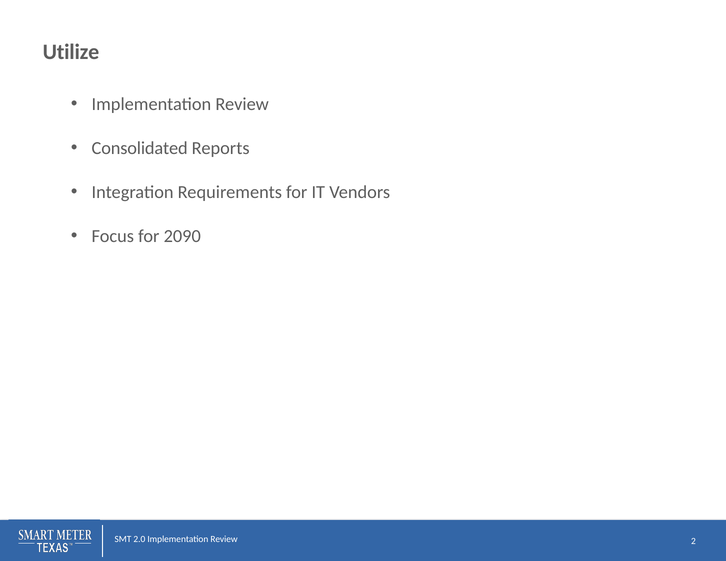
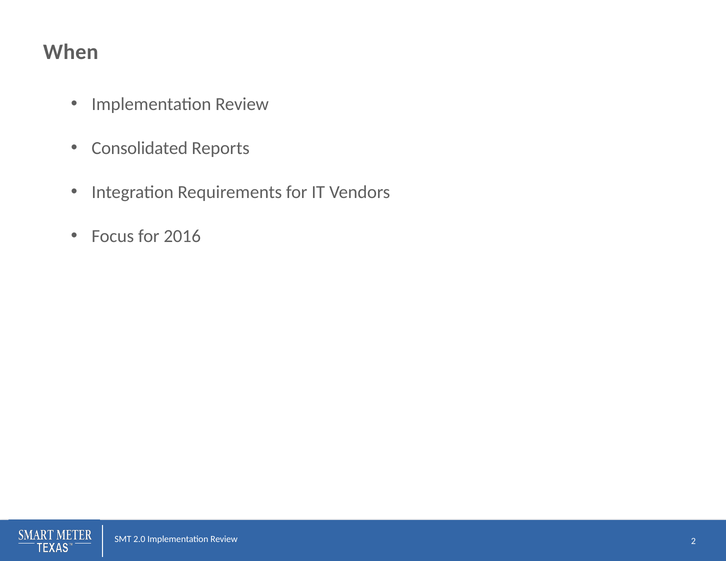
Utilize: Utilize -> When (71, 52)
2090: 2090 -> 2016 (182, 236)
